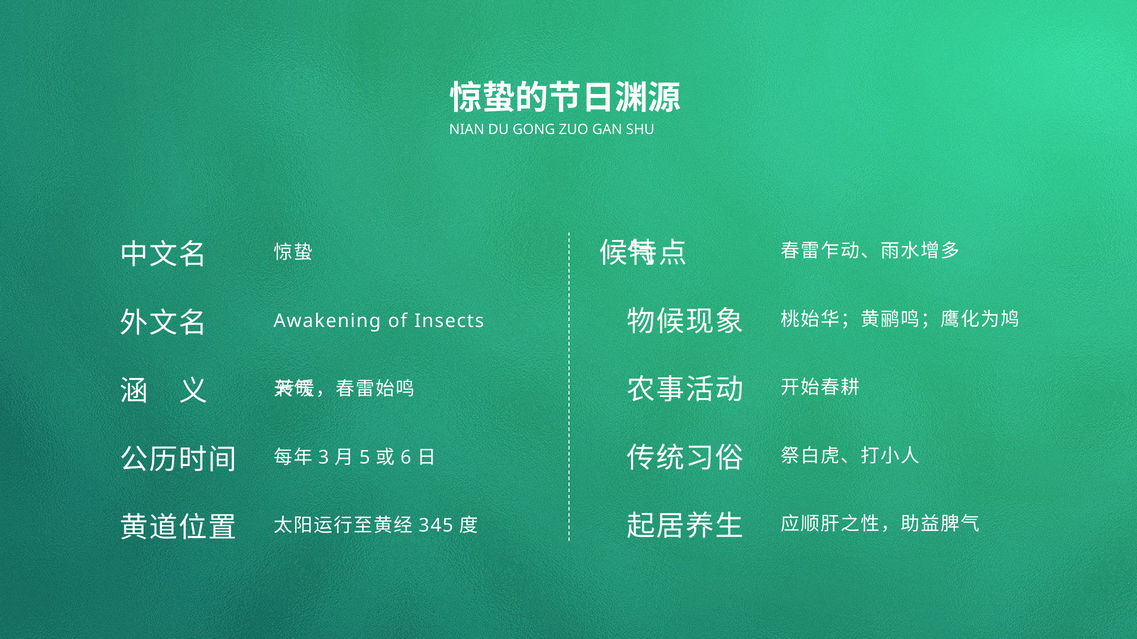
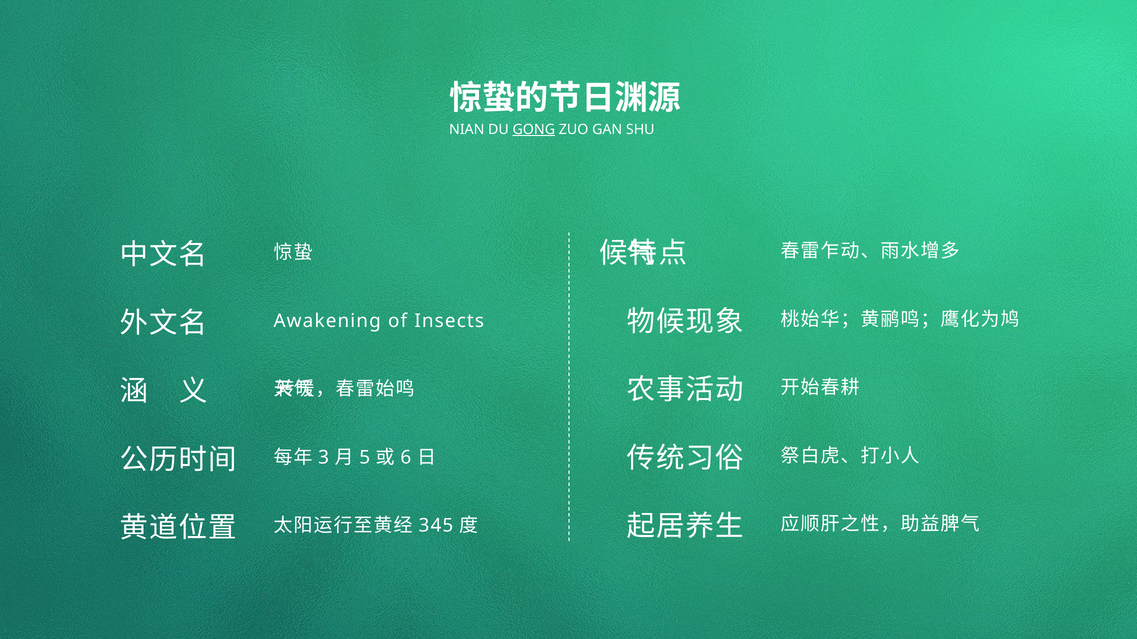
GONG underline: none -> present (534, 130)
